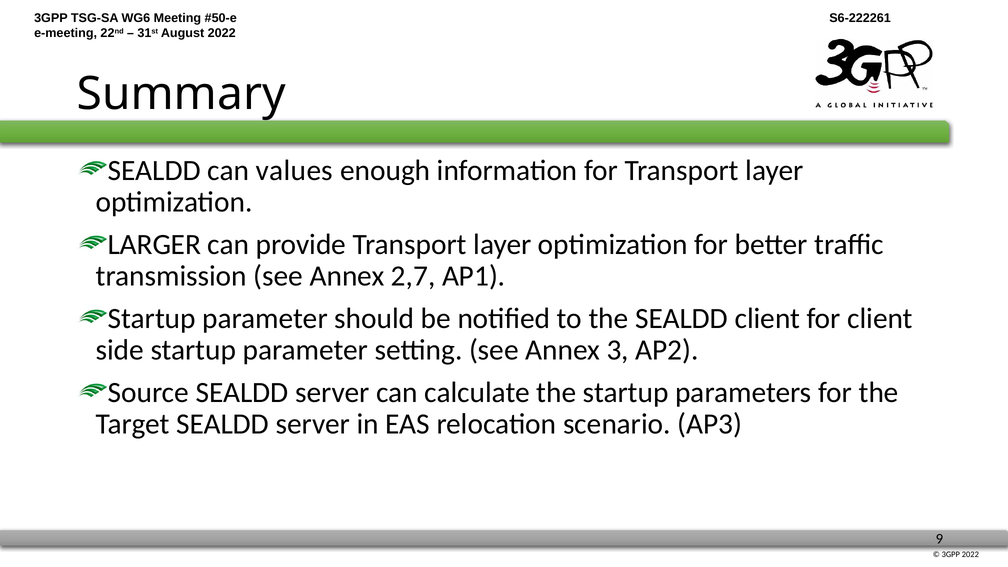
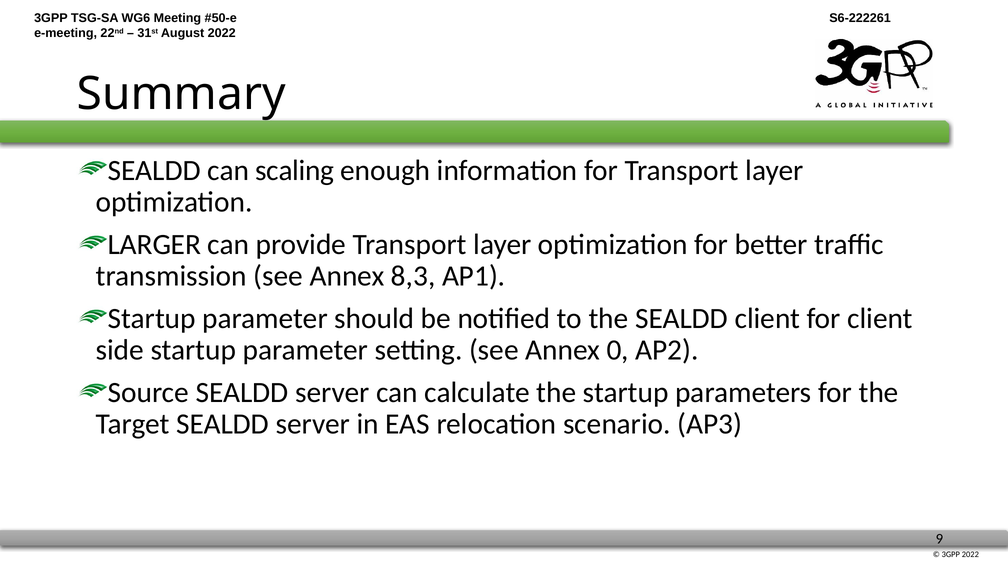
values: values -> scaling (295, 170)
2,7: 2,7 -> 8,3 (413, 276)
3: 3 -> 0 (618, 350)
